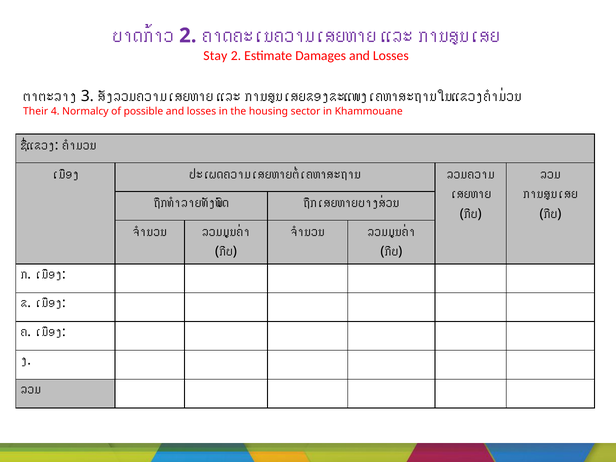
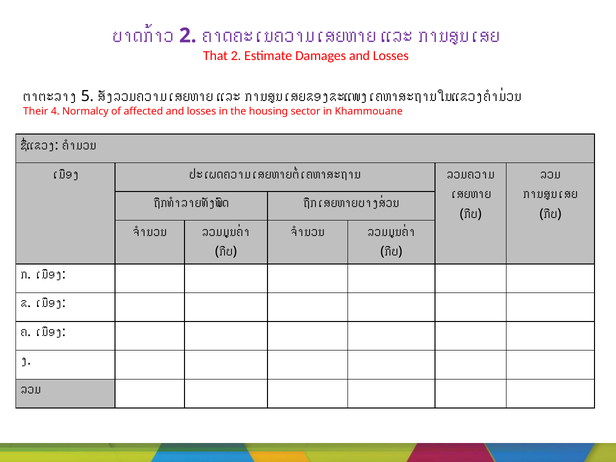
Stay: Stay -> That (215, 56)
3: 3 -> 5 (87, 96)
possible: possible -> affected (143, 111)
